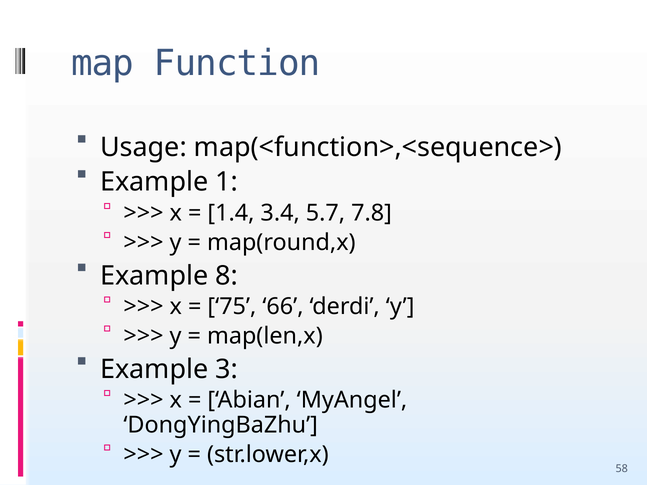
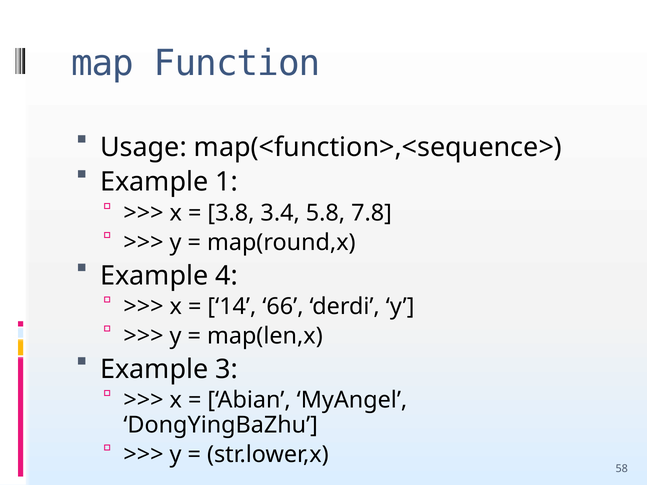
1.4: 1.4 -> 3.8 (231, 213)
5.7: 5.7 -> 5.8 (325, 213)
8: 8 -> 4 (227, 276)
75: 75 -> 14 (232, 307)
